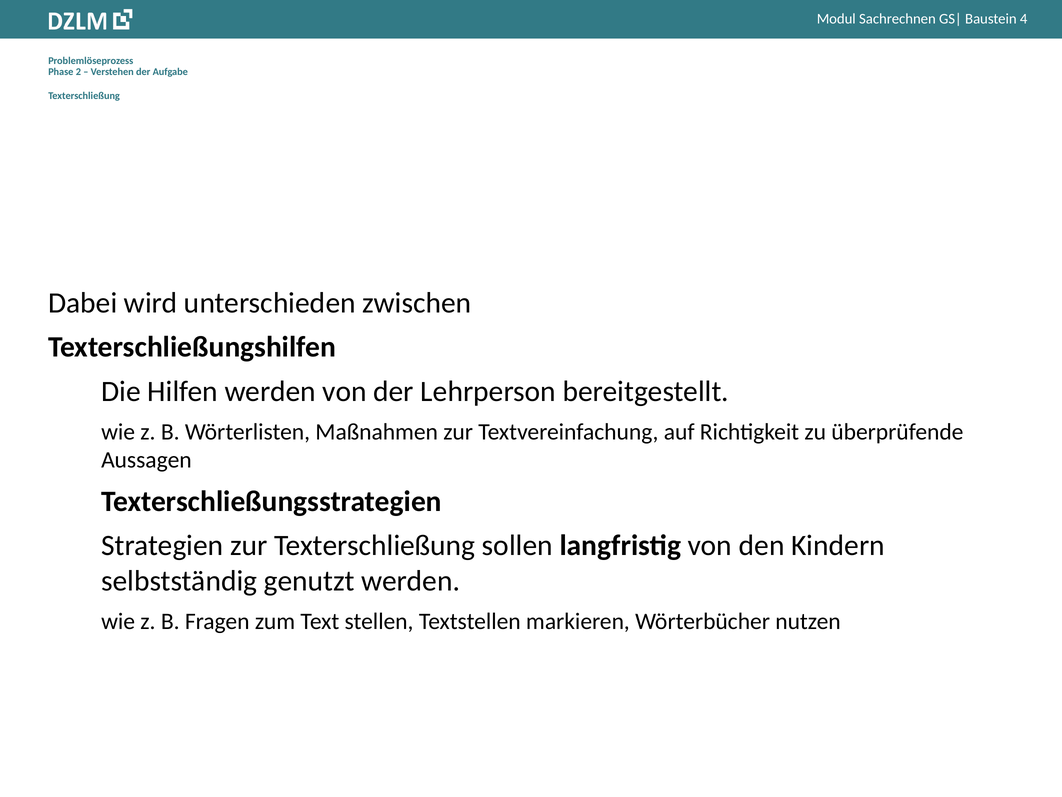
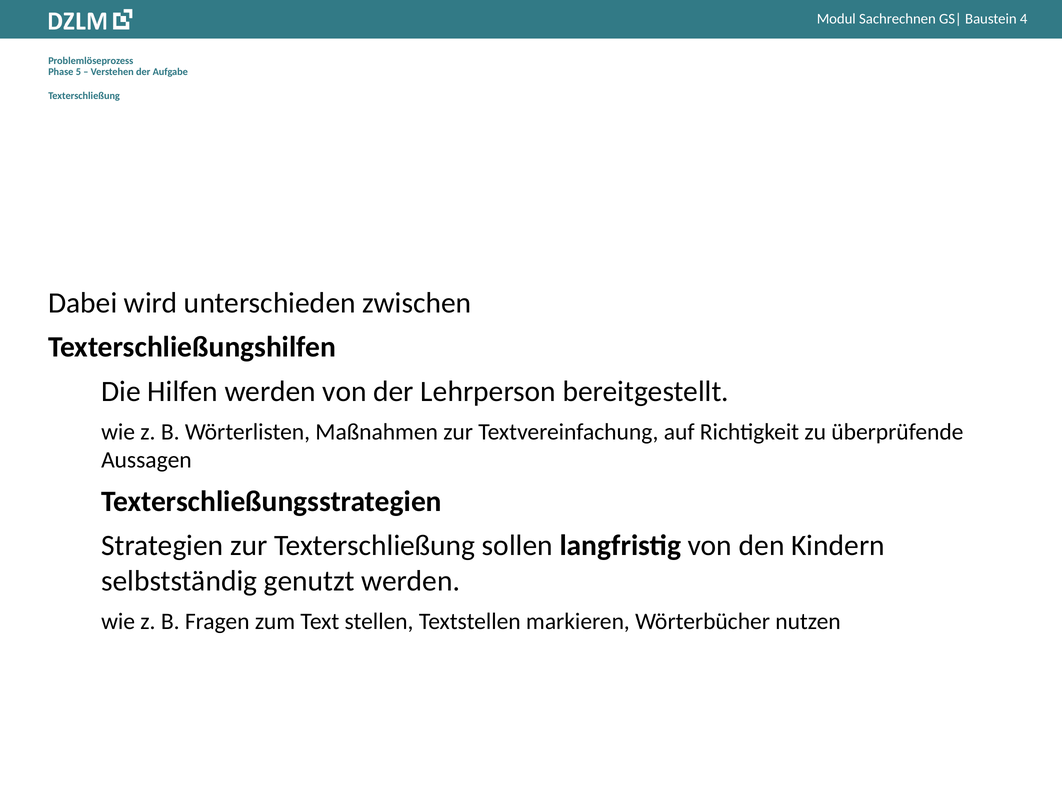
2: 2 -> 5 (78, 72)
